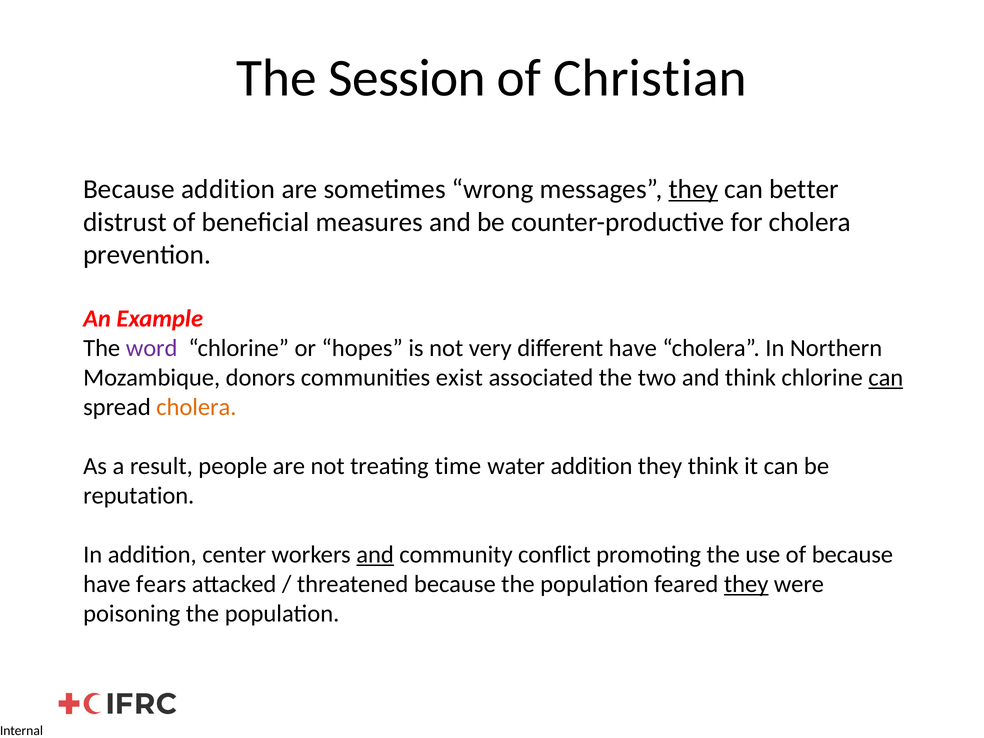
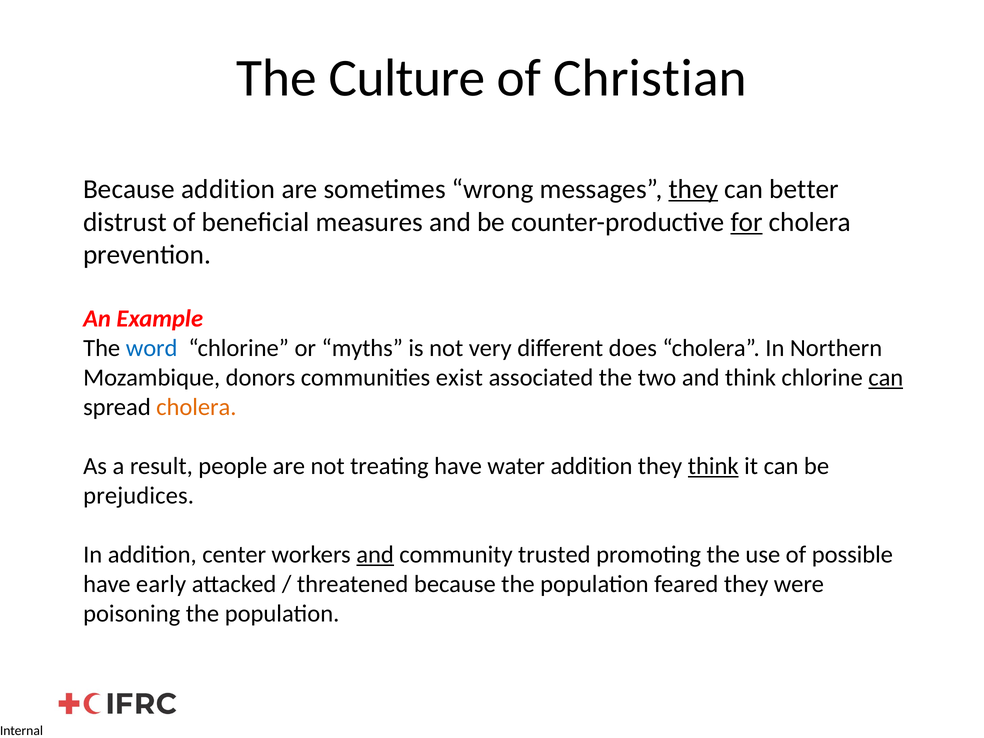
Session: Session -> Culture (407, 78)
for underline: none -> present (747, 222)
word colour: purple -> blue (152, 348)
hopes: hopes -> myths (362, 348)
different have: have -> does (633, 348)
treating time: time -> have (458, 466)
think underline: none -> present (713, 466)
reputation: reputation -> prejudices (139, 496)
conflict: conflict -> trusted (554, 555)
of because: because -> possible (852, 555)
fears: fears -> early (161, 584)
they underline: present -> none (746, 584)
